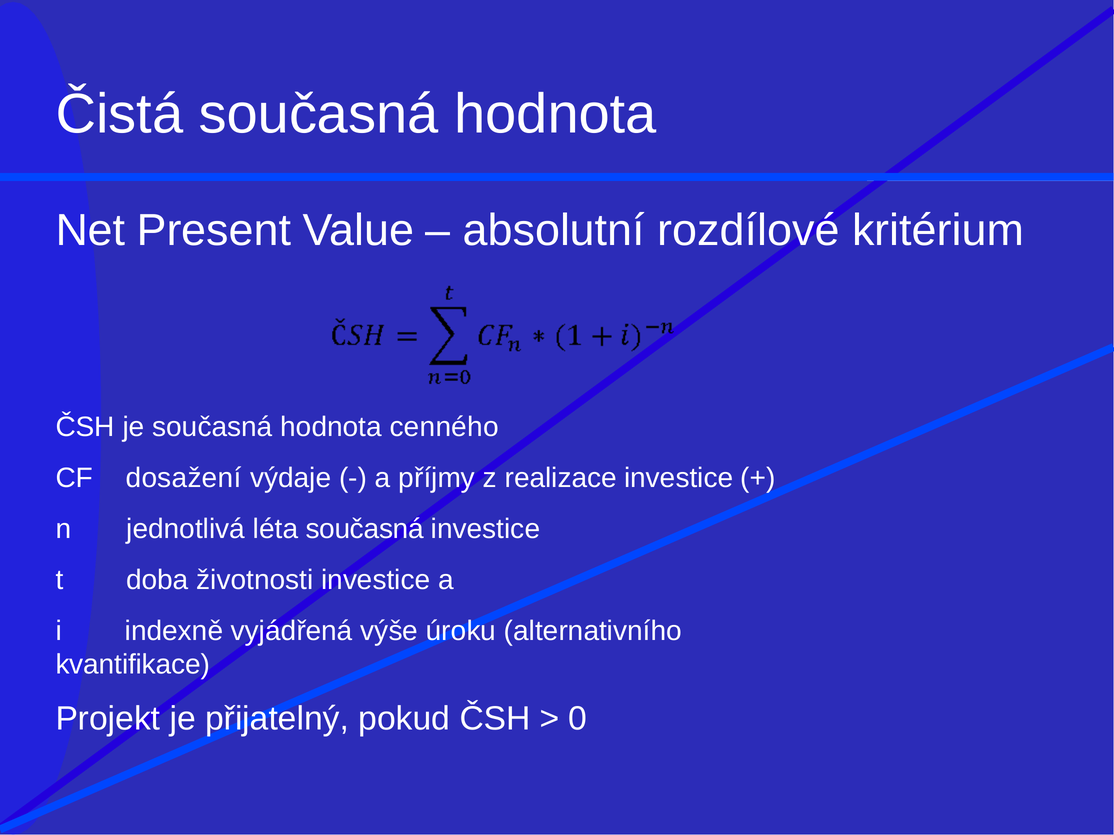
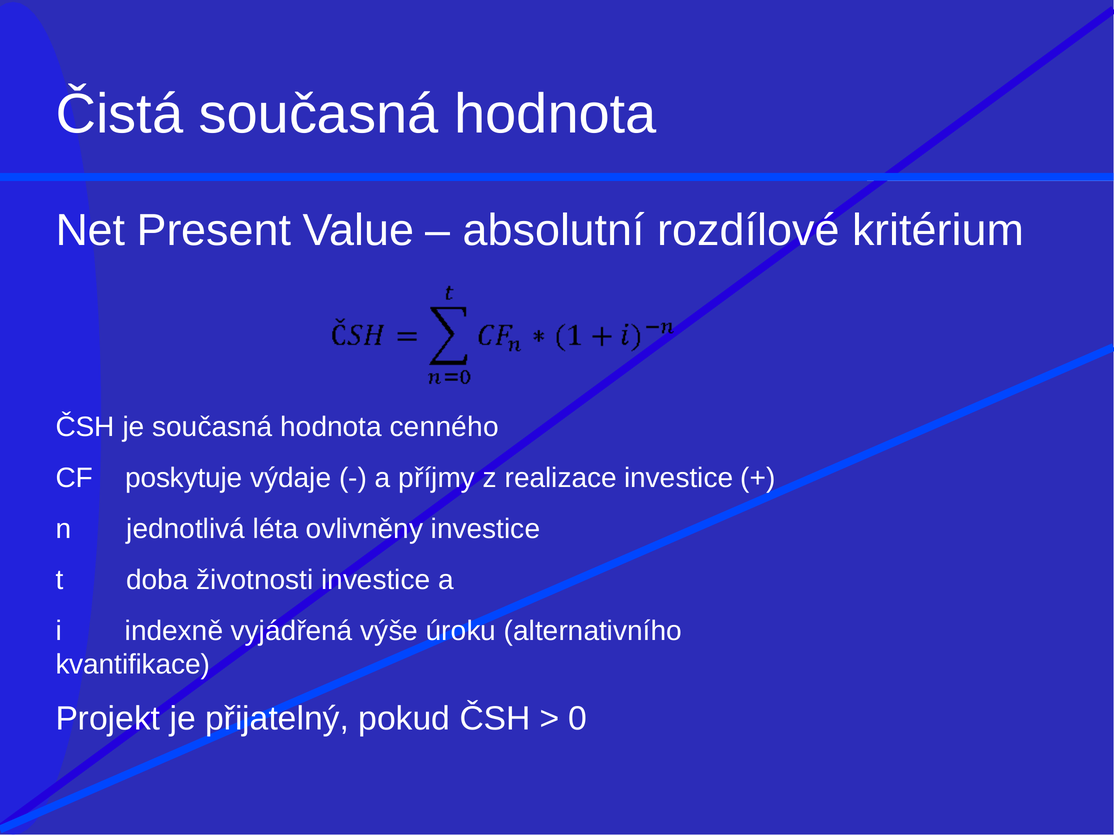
dosažení: dosažení -> poskytuje (184, 478)
léta současná: současná -> ovlivněny (364, 529)
